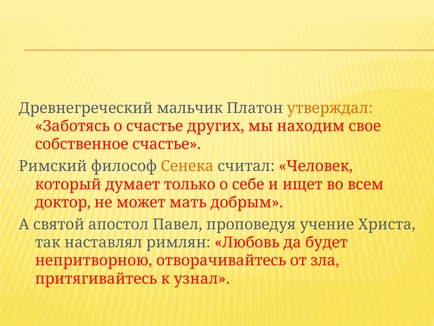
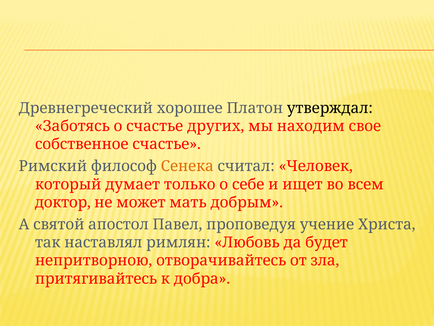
мальчик: мальчик -> хорошее (190, 108)
утверждал colour: orange -> black (330, 108)
узнал: узнал -> добра (202, 278)
